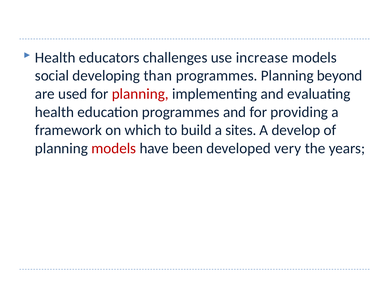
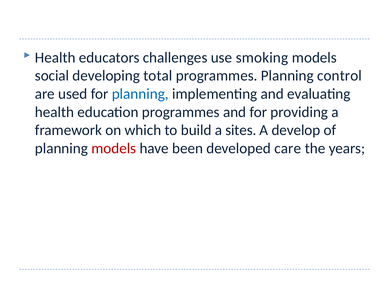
increase: increase -> smoking (262, 57)
than: than -> total (158, 76)
beyond: beyond -> control (340, 76)
planning colour: red -> blue (140, 94)
very: very -> care (288, 148)
